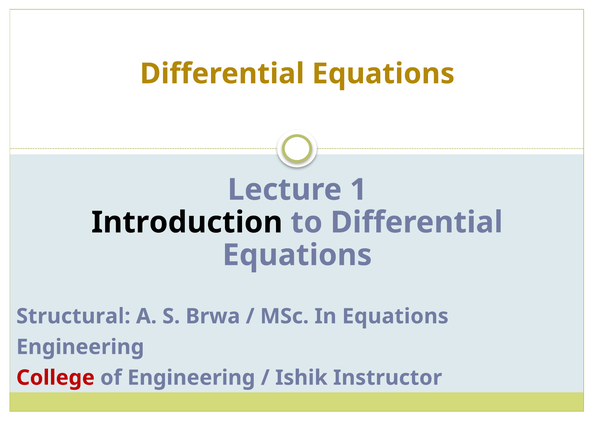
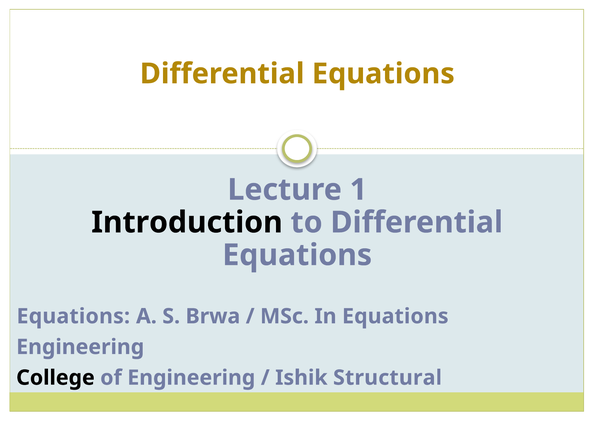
Structural: Structural -> Equations (73, 316)
College colour: red -> black (55, 377)
Instructor: Instructor -> Structural (388, 377)
